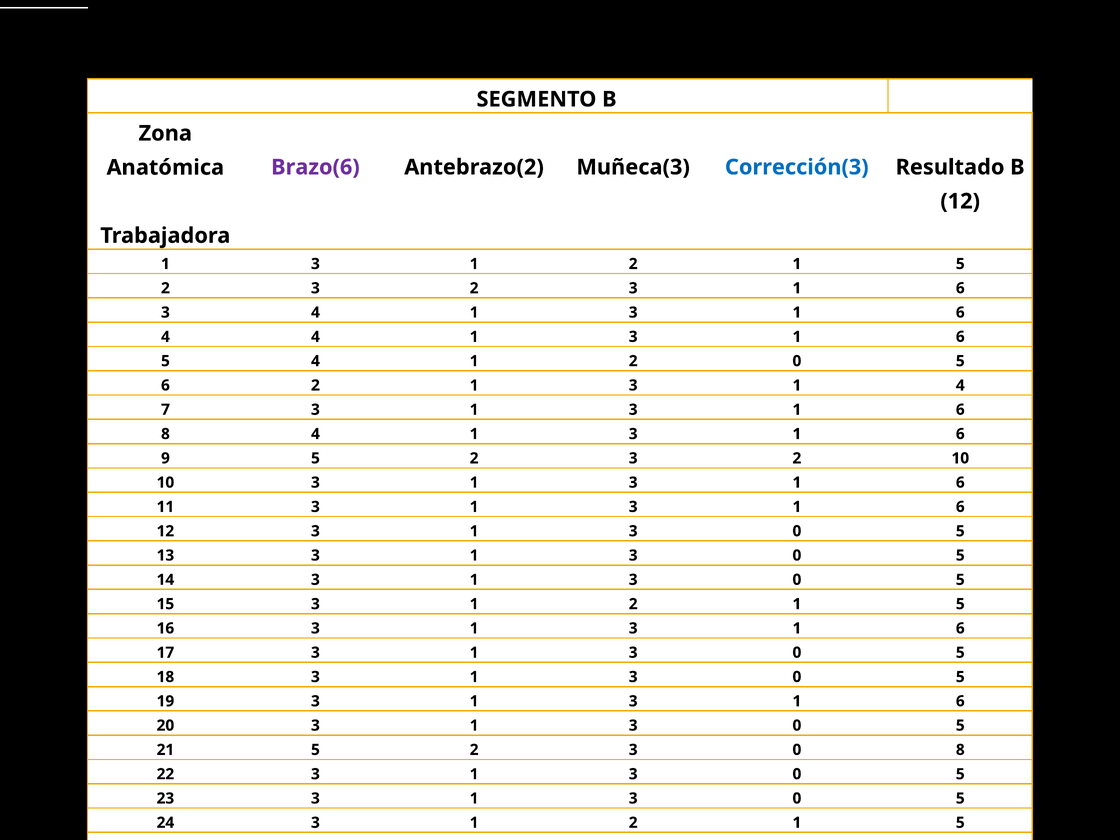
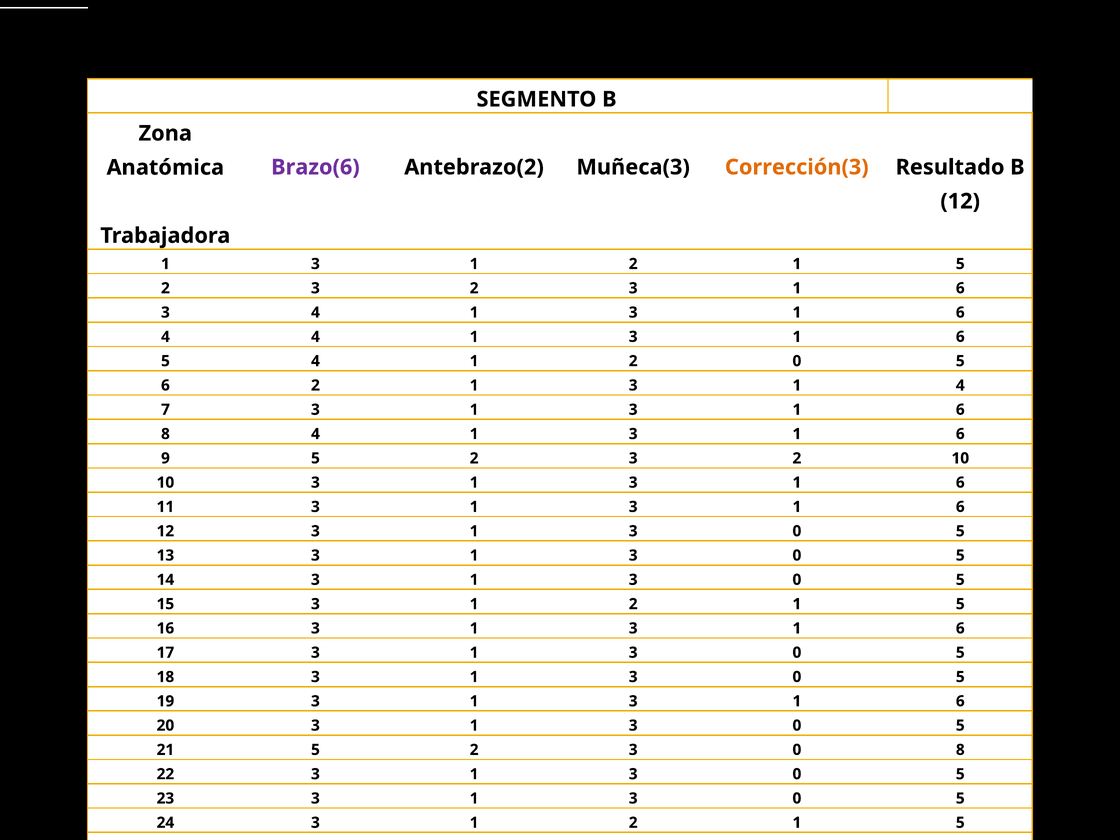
Corrección(3 colour: blue -> orange (797, 167)
